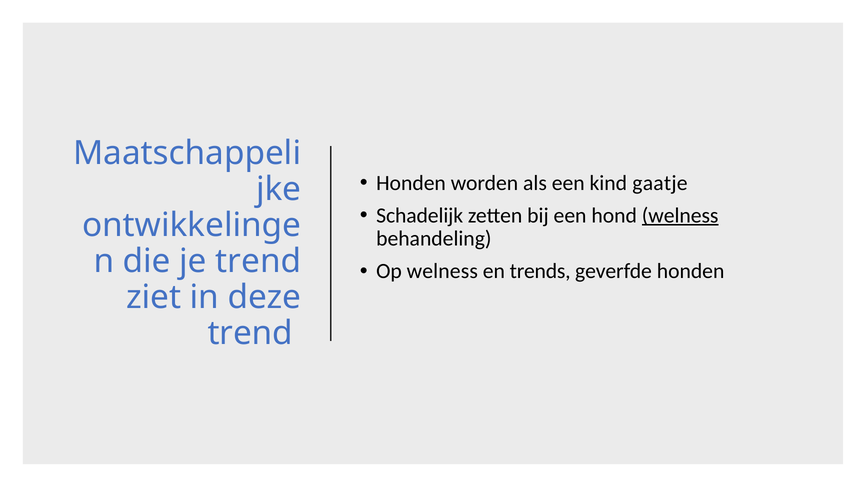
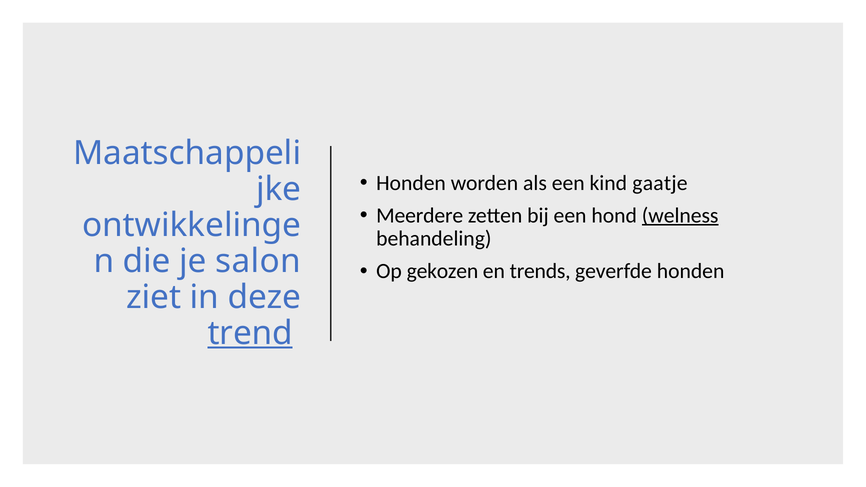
Schadelijk: Schadelijk -> Meerdere (420, 216)
je trend: trend -> salon (258, 261)
Op welness: welness -> gekozen (442, 271)
trend underline: none -> present (250, 333)
